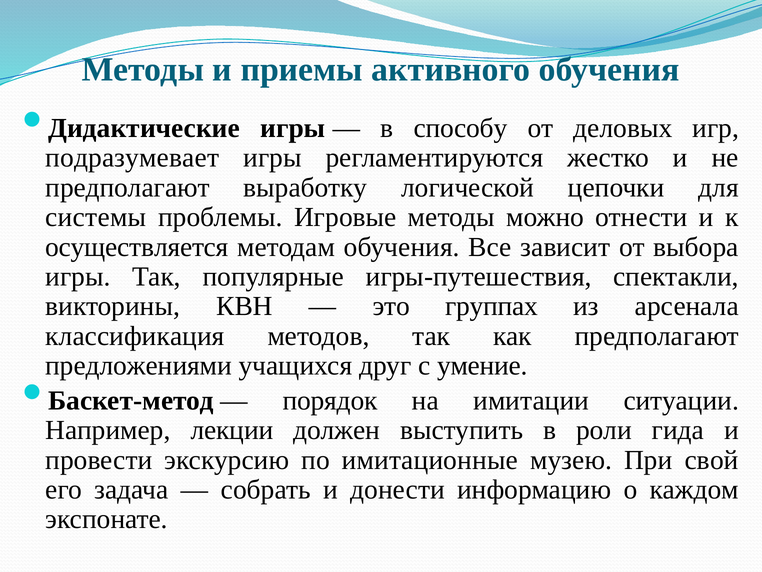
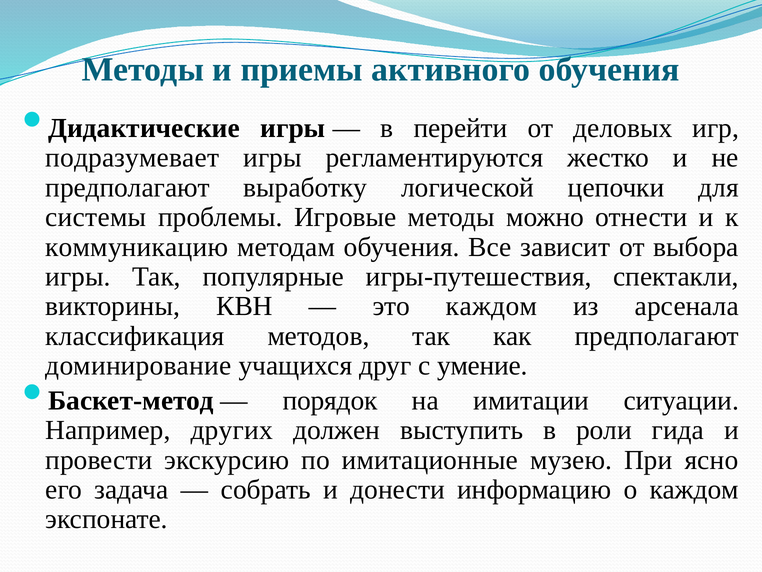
способу: способу -> перейти (461, 128)
осуществляется: осуществляется -> коммуникацию (137, 247)
это группах: группах -> каждом (491, 306)
предложениями: предложениями -> доминирование (138, 366)
лекции: лекции -> других (232, 430)
свой: свой -> ясно (712, 460)
